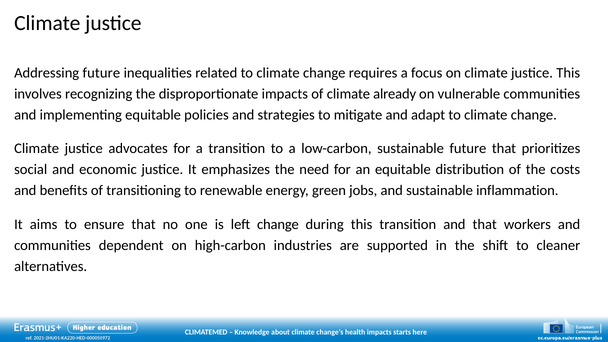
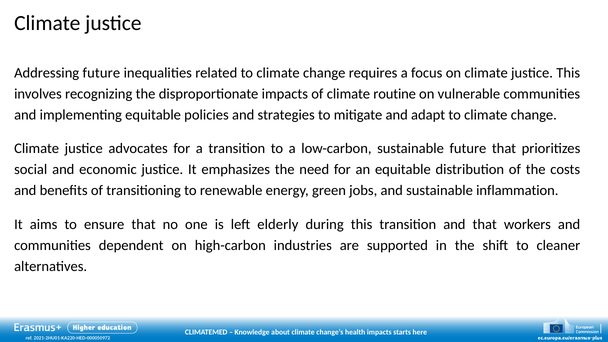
already: already -> routine (395, 94)
left change: change -> elderly (278, 224)
